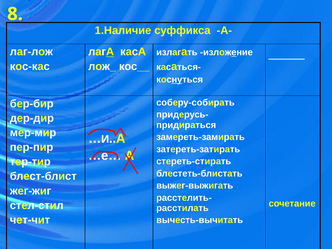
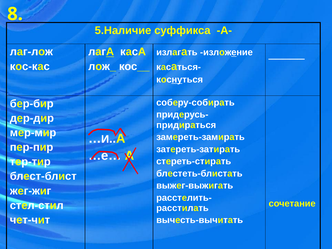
1.Наличие: 1.Наличие -> 5.Наличие (123, 31)
